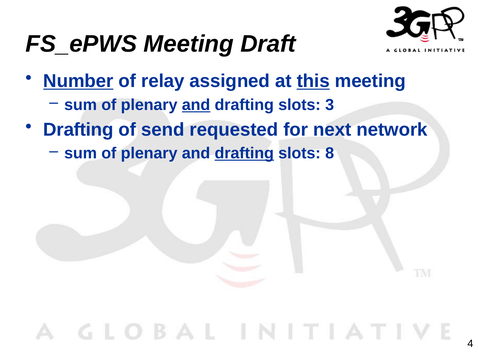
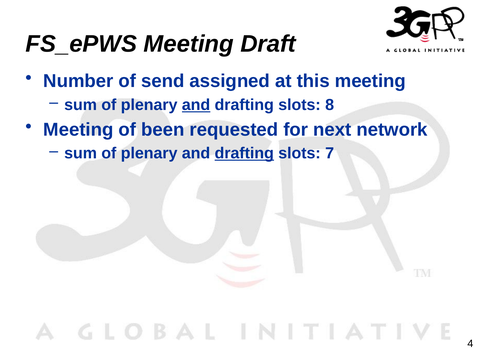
Number underline: present -> none (78, 81)
relay: relay -> send (163, 81)
this underline: present -> none (313, 81)
3: 3 -> 8 (330, 105)
Drafting: Drafting -> Meeting (78, 129)
send: send -> been (163, 129)
8: 8 -> 7 (330, 153)
